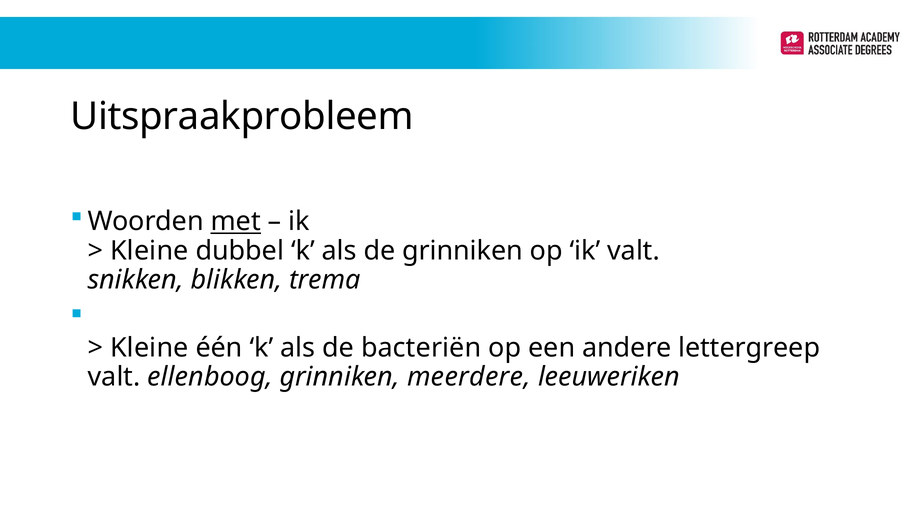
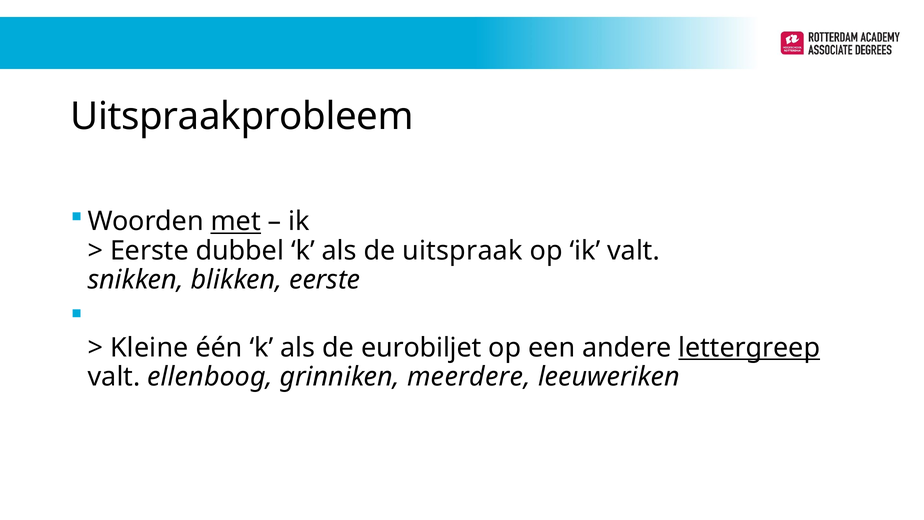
Kleine: Kleine -> Eerste (149, 251)
de grinniken: grinniken -> uitspraak (462, 251)
blikken trema: trema -> eerste (325, 280)
bacteriën: bacteriën -> eurobiljet (421, 348)
lettergreep underline: none -> present (749, 348)
